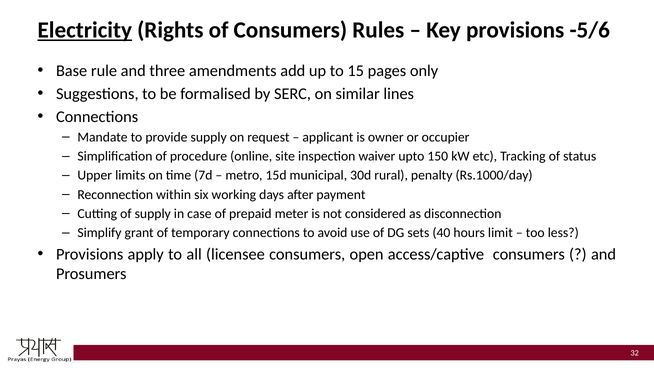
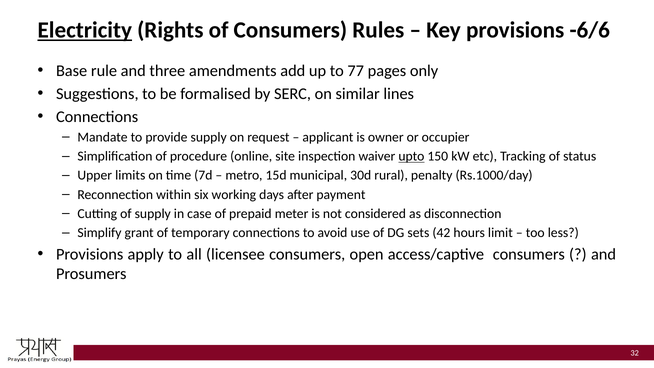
-5/6: -5/6 -> -6/6 (590, 30)
15: 15 -> 77 (356, 71)
upto underline: none -> present (411, 156)
40: 40 -> 42 (441, 233)
